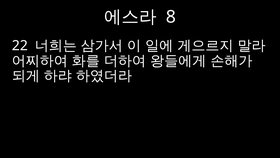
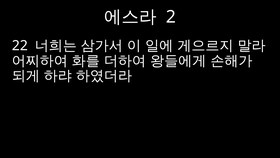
8: 8 -> 2 (171, 17)
